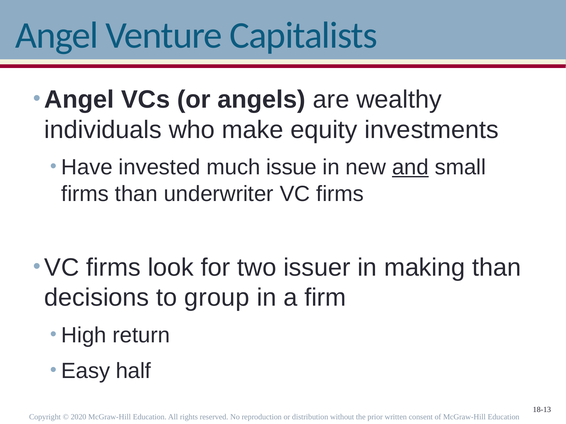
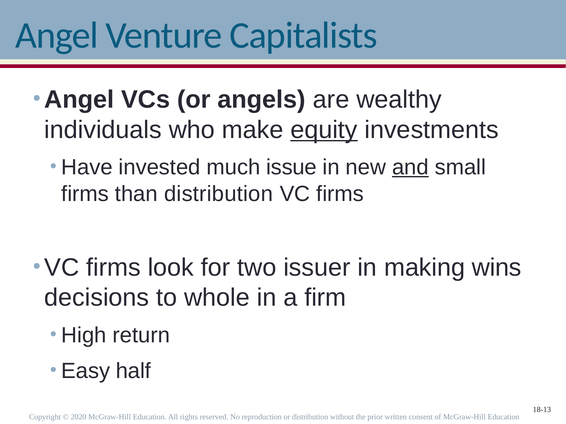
equity underline: none -> present (324, 130)
than underwriter: underwriter -> distribution (219, 194)
making than: than -> wins (497, 268)
group: group -> whole (217, 298)
